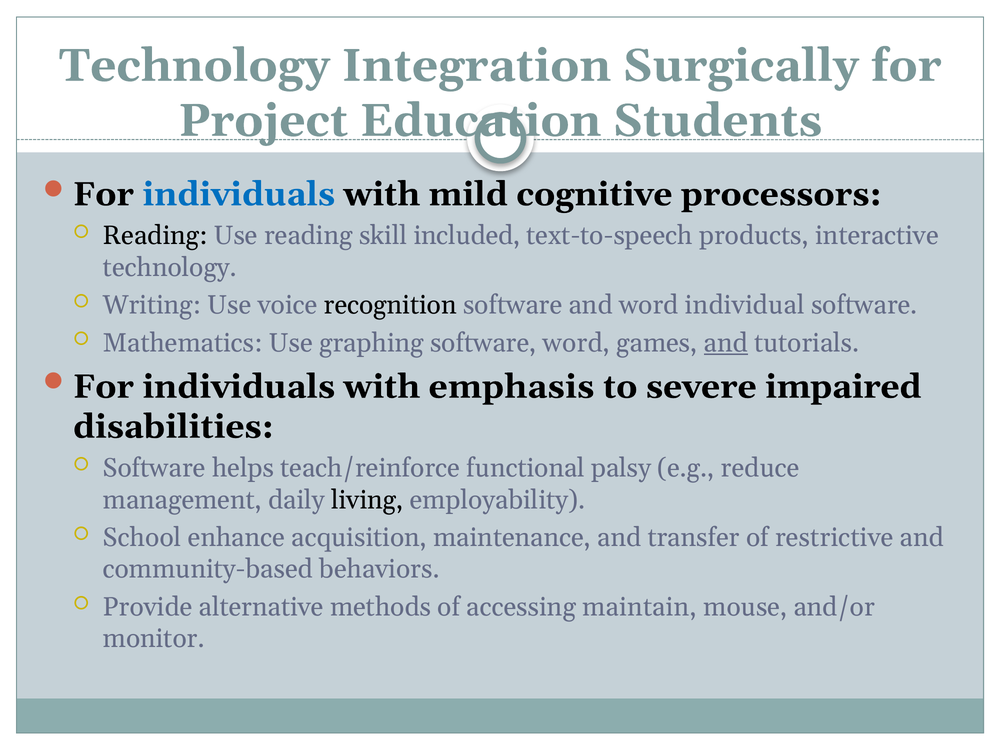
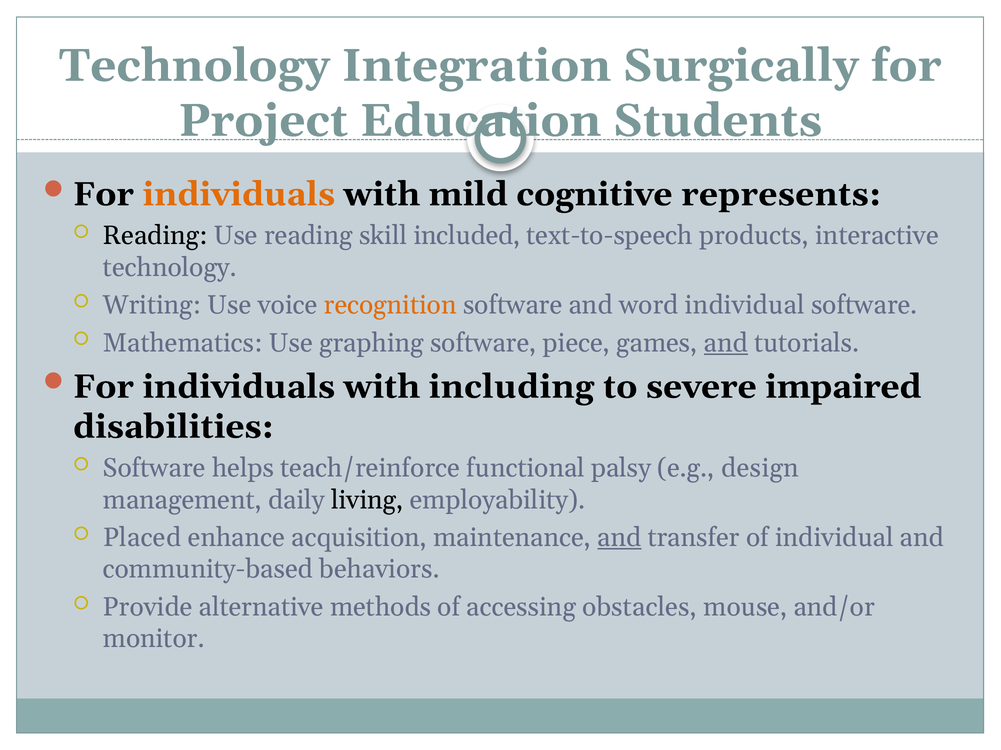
individuals colour: blue -> orange (239, 194)
processors: processors -> represents (781, 194)
recognition colour: black -> orange (390, 305)
software word: word -> piece (576, 343)
emphasis: emphasis -> including (511, 387)
reduce: reduce -> design (760, 469)
School: School -> Placed (142, 538)
and underline: none -> present (619, 538)
of restrictive: restrictive -> individual (834, 538)
maintain: maintain -> obstacles (640, 608)
